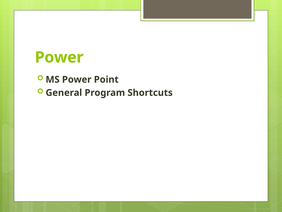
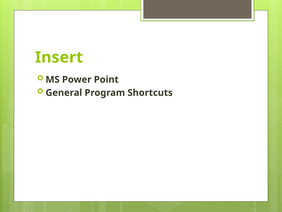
Power: Power -> Insert (59, 57)
